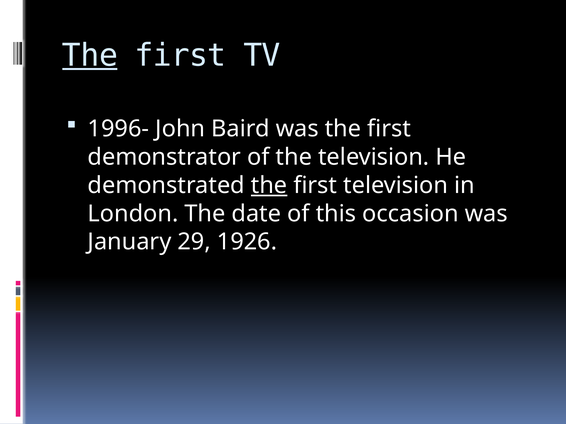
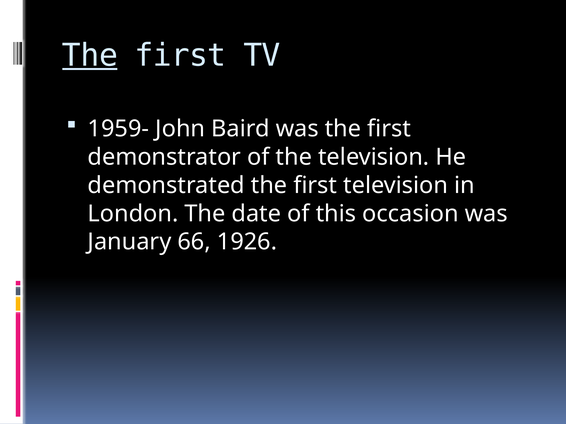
1996-: 1996- -> 1959- (118, 129)
the underline: present -> none (269, 186)
29: 29 -> 66 (194, 242)
